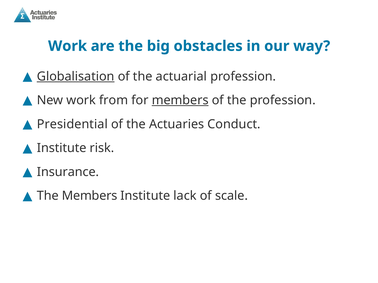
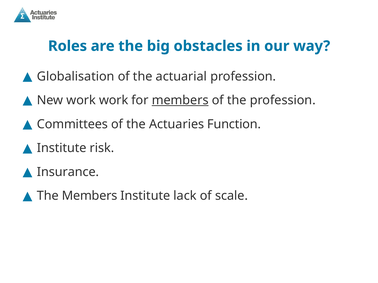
Work: Work -> Roles (68, 46)
Globalisation underline: present -> none (76, 76)
work from: from -> work (114, 100)
Presidential: Presidential -> Committees (72, 124)
Conduct: Conduct -> Function (234, 124)
